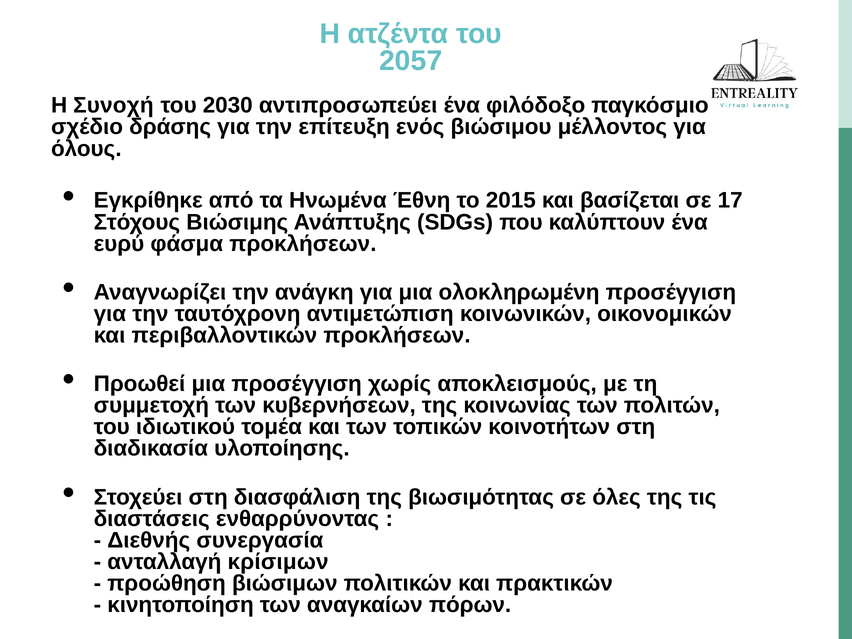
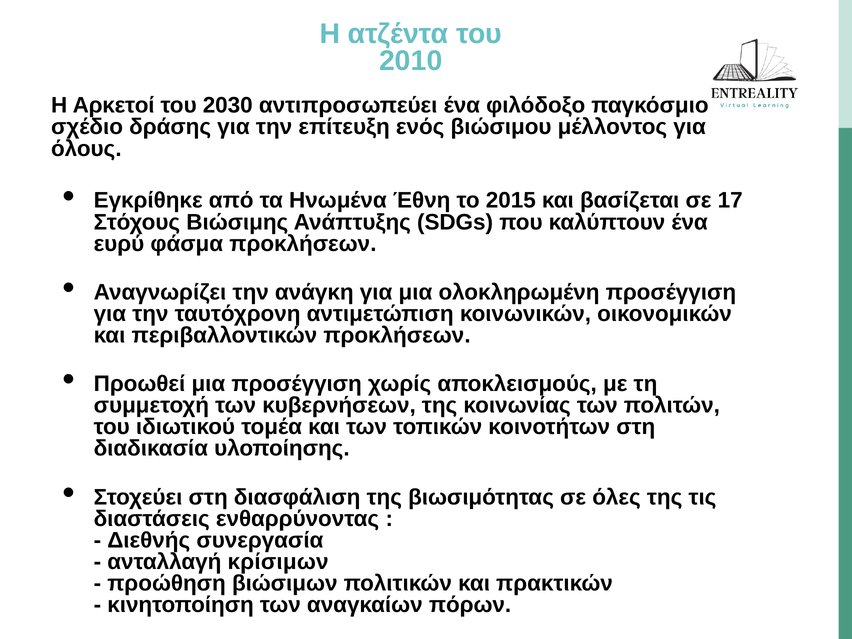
2057: 2057 -> 2010 (411, 61)
Συνοχή: Συνοχή -> Αρκετοί (114, 105)
